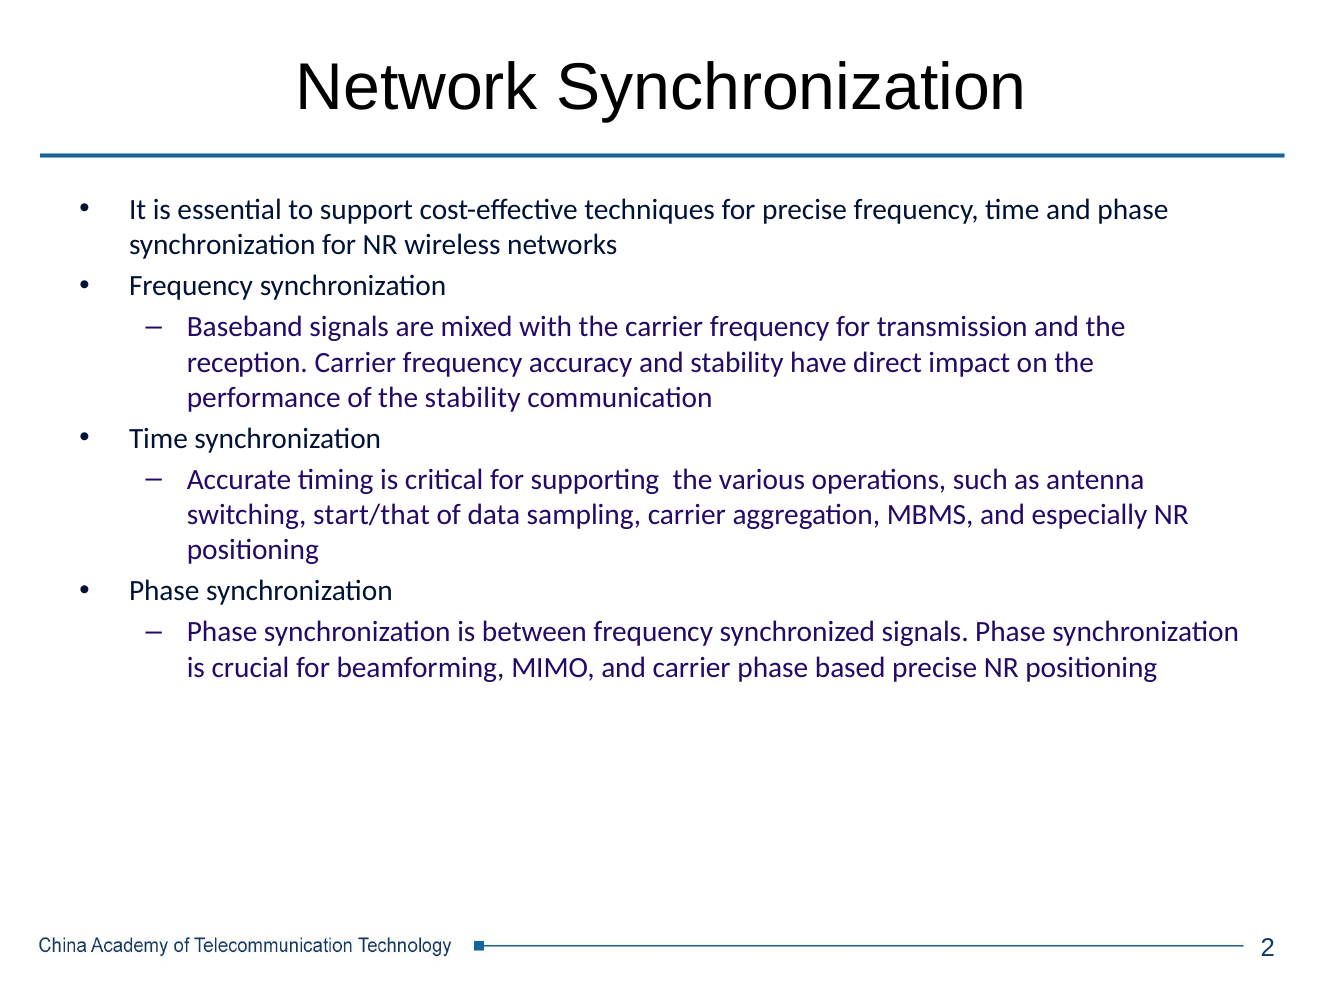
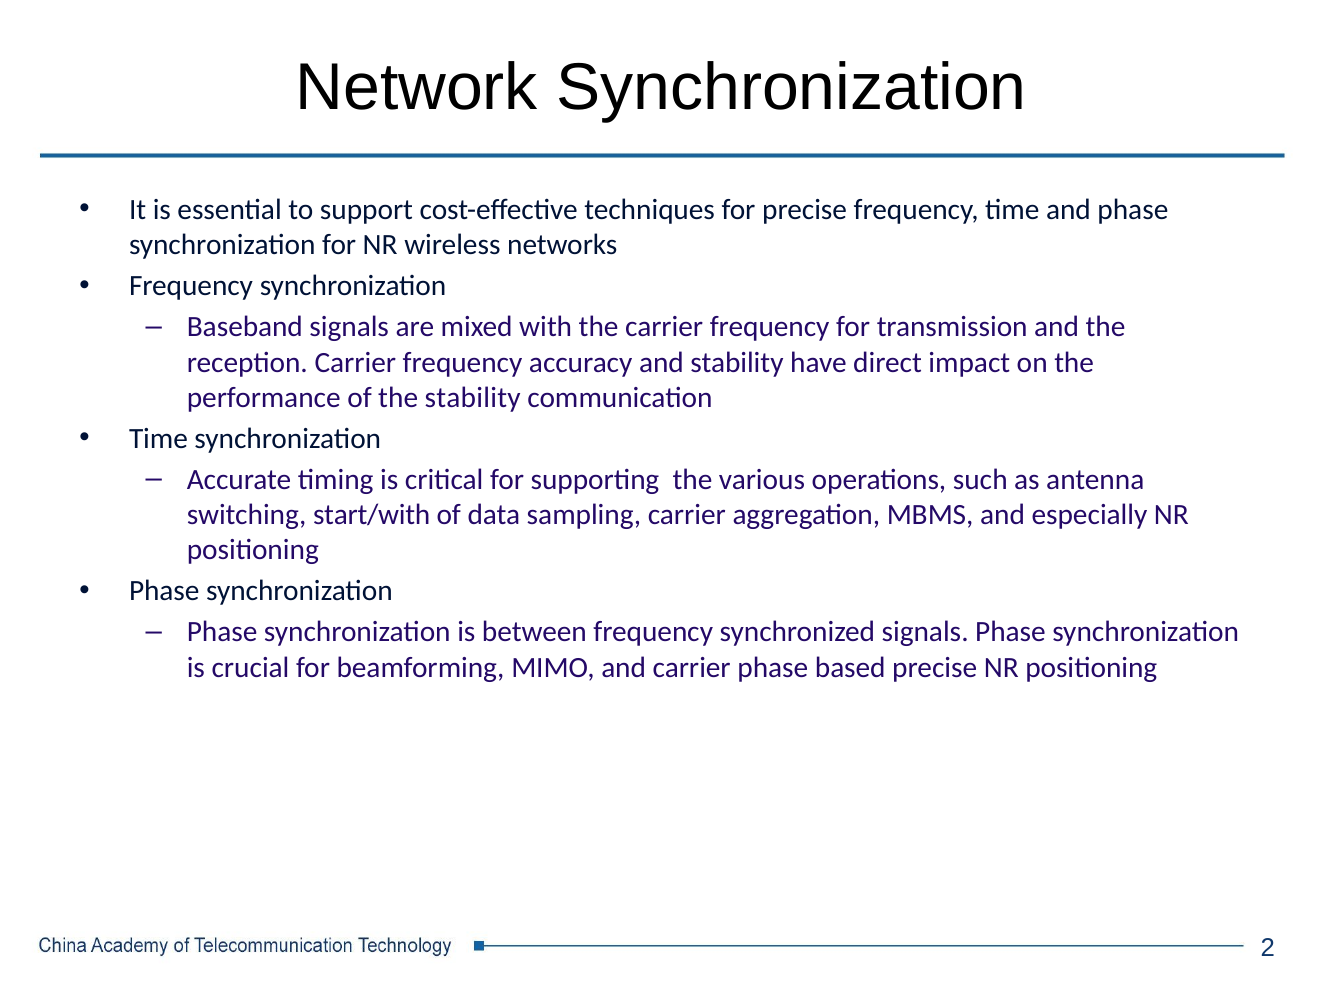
start/that: start/that -> start/with (372, 515)
